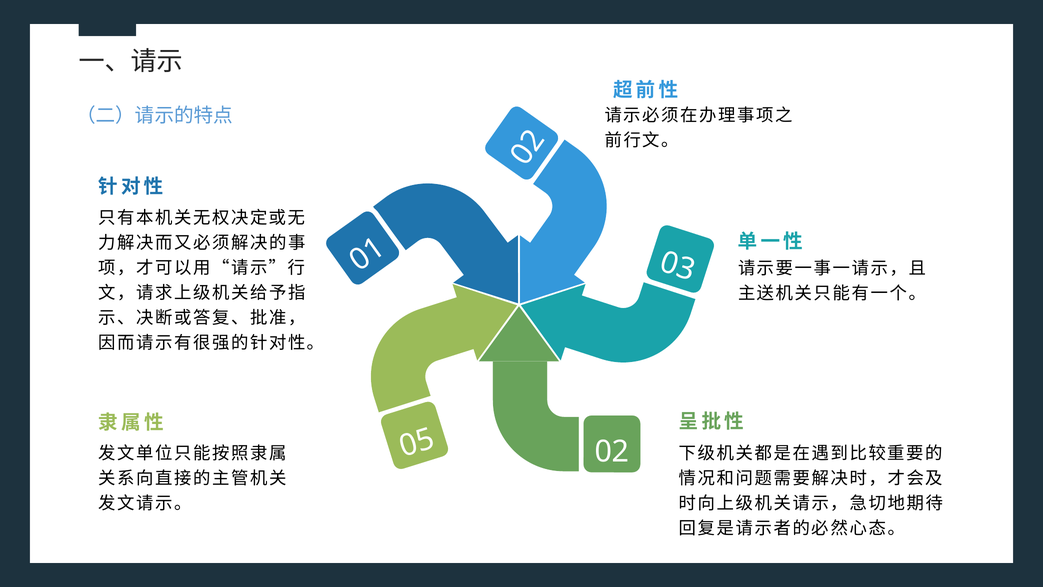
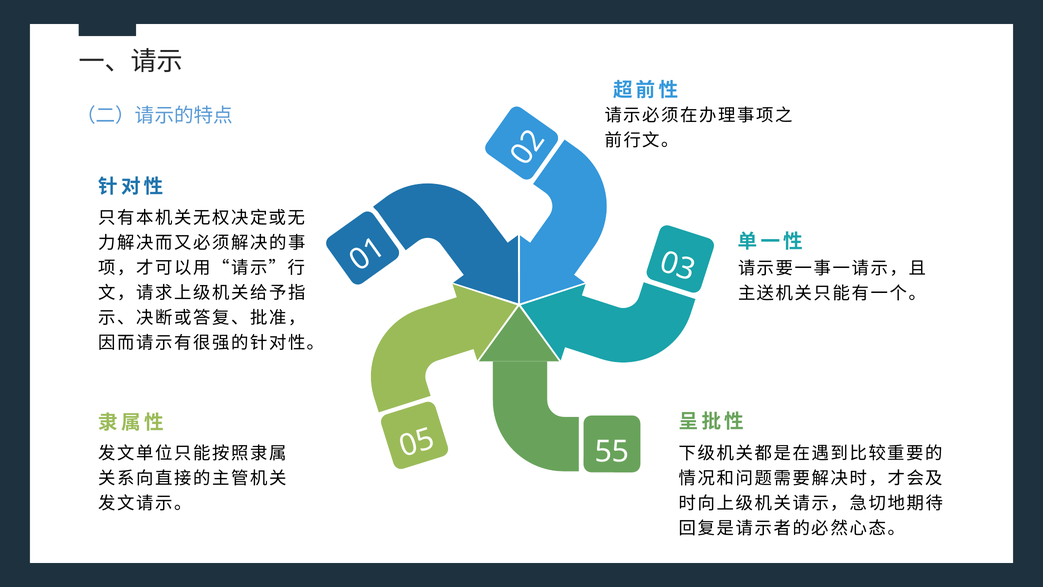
02: 02 -> 55 (612, 451)
